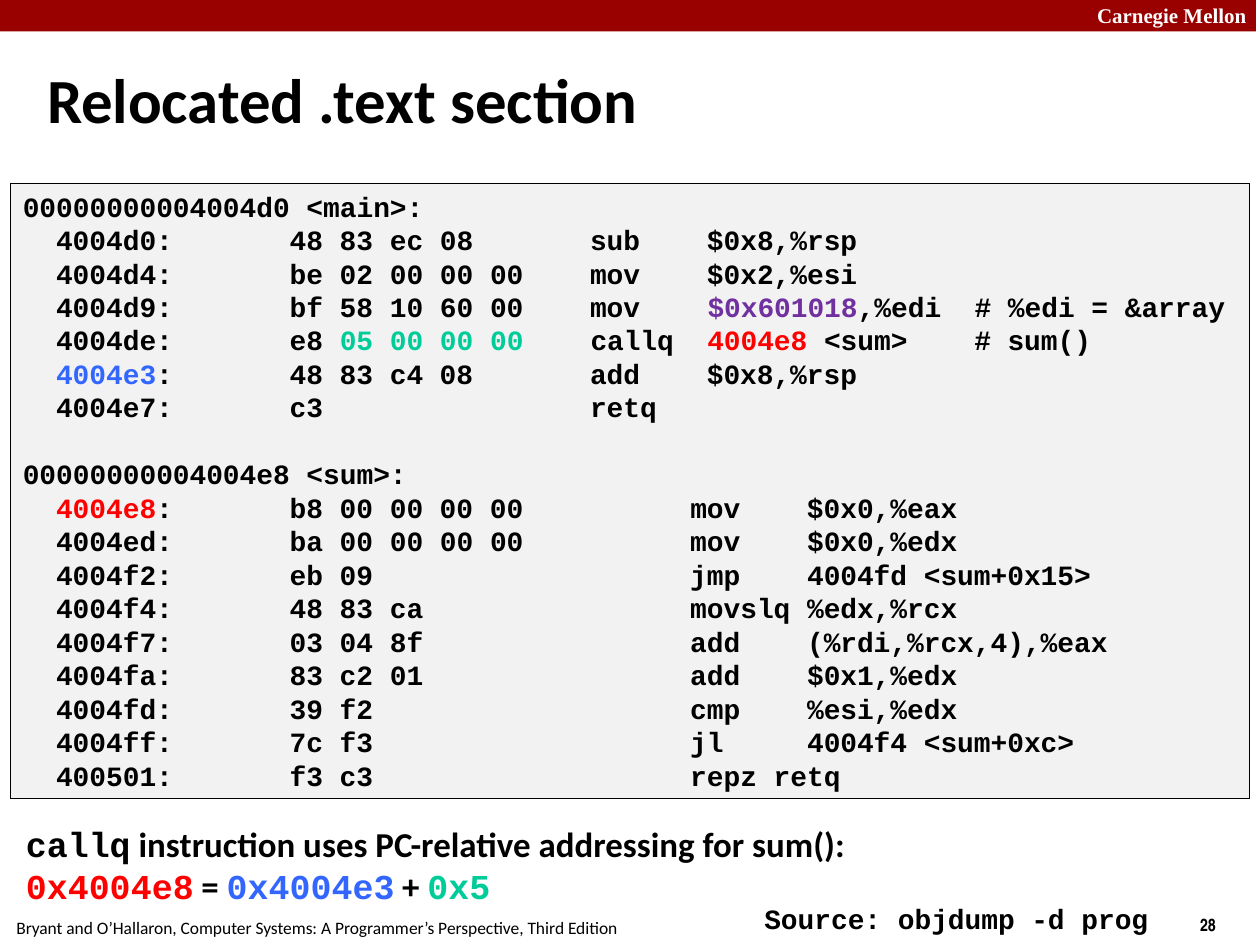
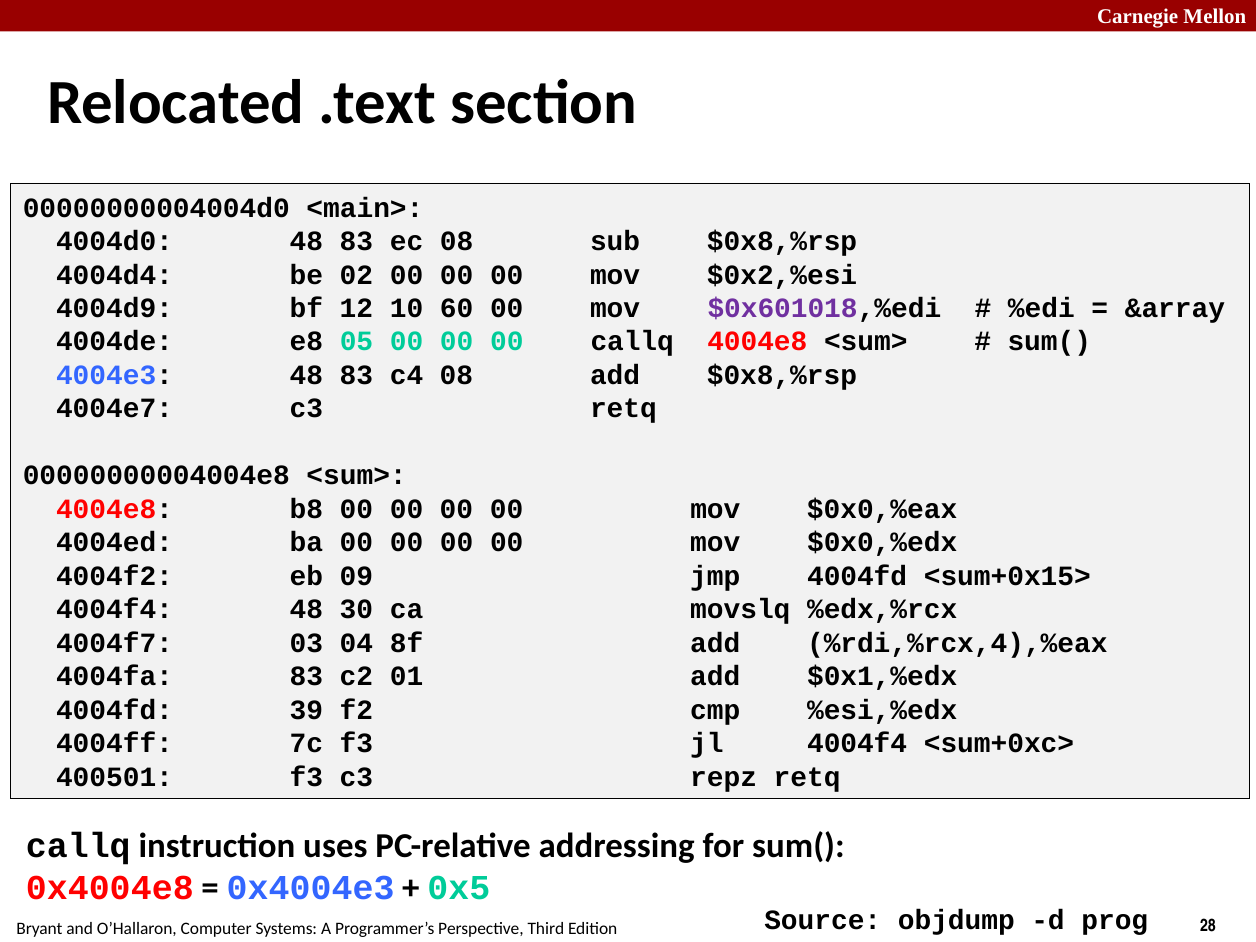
58: 58 -> 12 (356, 308)
4004f4 48 83: 83 -> 30 (356, 610)
